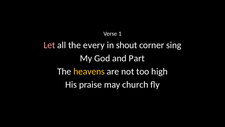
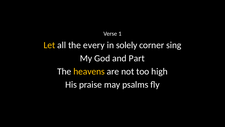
Let colour: pink -> yellow (49, 45)
shout: shout -> solely (127, 45)
church: church -> psalms (135, 84)
